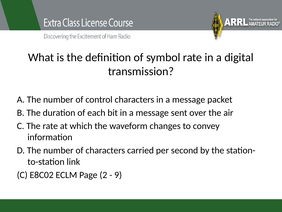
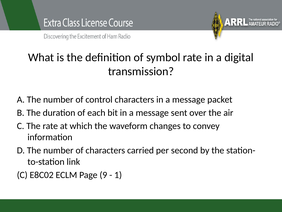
2: 2 -> 9 (103, 175)
9: 9 -> 1 (118, 175)
